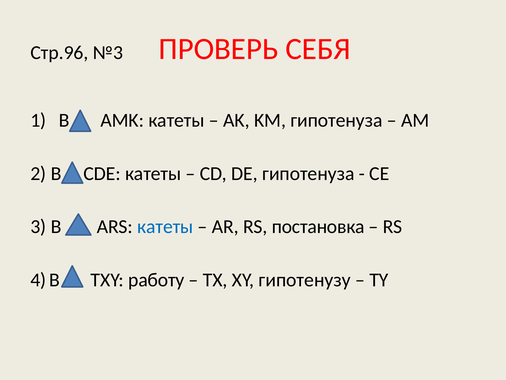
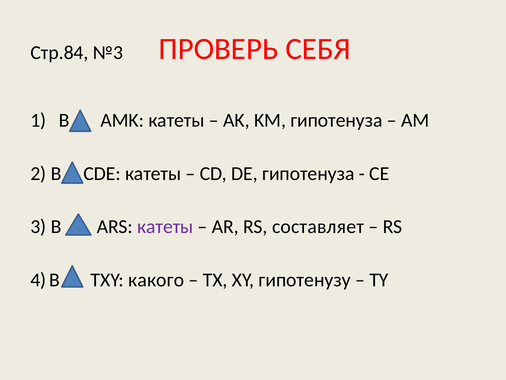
Стр.96: Стр.96 -> Стр.84 (59, 53)
катеты colour: blue -> purple (165, 227)
постановка: постановка -> составляет (318, 227)
работу: работу -> какого (156, 280)
